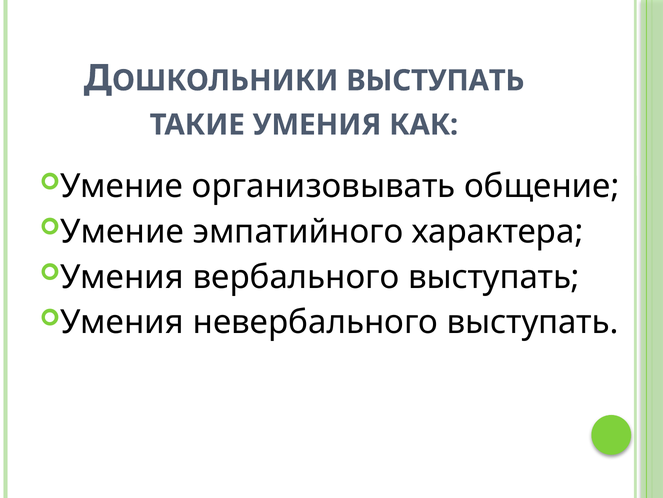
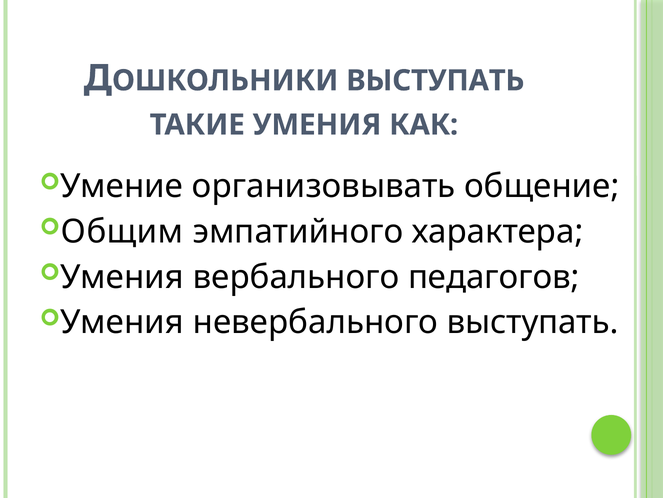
Умение: Умение -> Общим (122, 231)
вербального выступать: выступать -> педагогов (494, 277)
